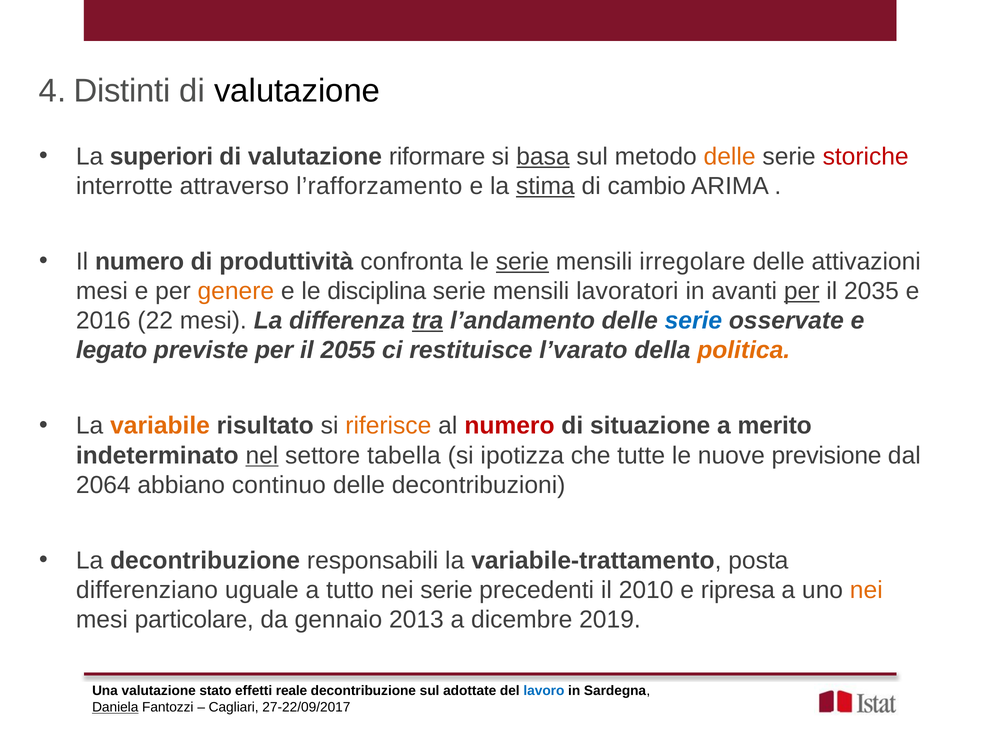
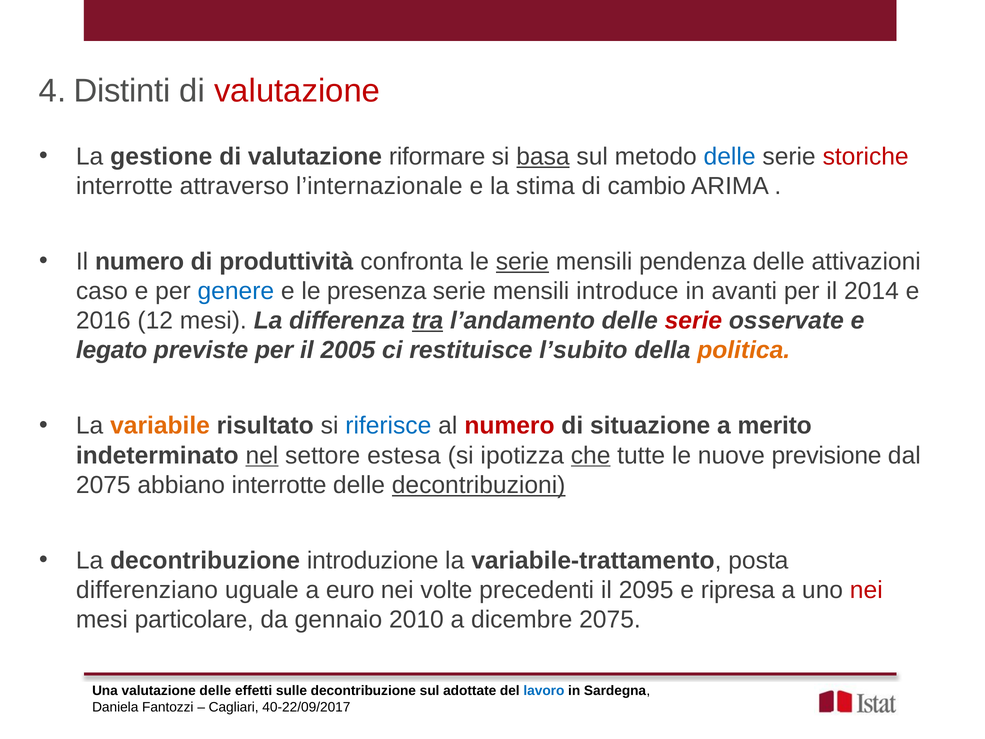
valutazione colour: black -> red (297, 91)
superiori: superiori -> gestione (161, 156)
delle colour: orange -> blue (730, 156)
l’rafforzamento: l’rafforzamento -> l’internazionale (379, 186)
stima underline: present -> none (545, 186)
irregolare: irregolare -> pendenza (693, 262)
mesi: mesi -> caso (102, 291)
genere colour: orange -> blue (236, 291)
disciplina: disciplina -> presenza (377, 291)
lavoratori: lavoratori -> introduce (627, 291)
per underline: present -> none (802, 291)
2035: 2035 -> 2014 (871, 291)
22: 22 -> 12 (155, 321)
serie colour: blue -> red (693, 321)
2055: 2055 -> 2005 (348, 350)
l’varato: l’varato -> l’subito (583, 350)
riferisce colour: orange -> blue (388, 426)
tabella: tabella -> estesa (404, 455)
che underline: none -> present (591, 455)
2064: 2064 -> 2075 (103, 485)
abbiano continuo: continuo -> interrotte (279, 485)
decontribuzioni underline: none -> present (479, 485)
responsabili: responsabili -> introduzione (373, 560)
tutto: tutto -> euro (350, 590)
nei serie: serie -> volte (446, 590)
2010: 2010 -> 2095 (646, 590)
nei colour: orange -> red (866, 590)
2013: 2013 -> 2010 (416, 619)
dicembre 2019: 2019 -> 2075 (610, 619)
valutazione stato: stato -> delle (215, 691)
reale: reale -> sulle (291, 691)
Daniela underline: present -> none (115, 707)
27-22/09/2017: 27-22/09/2017 -> 40-22/09/2017 (306, 707)
